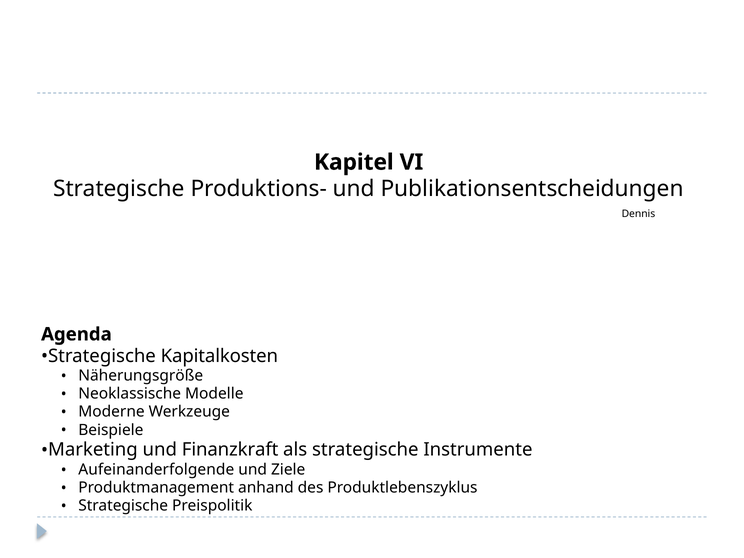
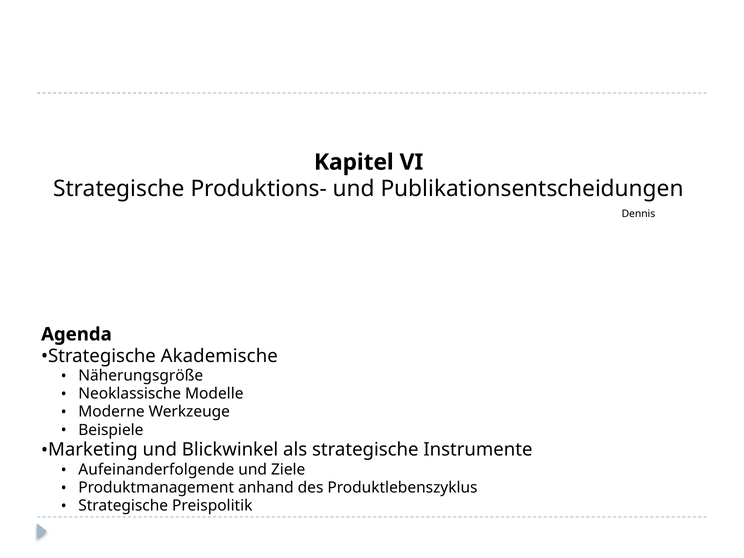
Kapitalkosten: Kapitalkosten -> Akademische (219, 356)
Finanzkraft: Finanzkraft -> Blickwinkel (230, 450)
